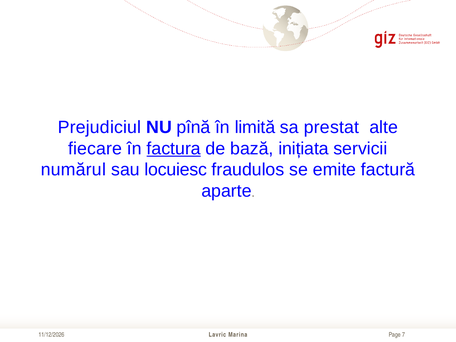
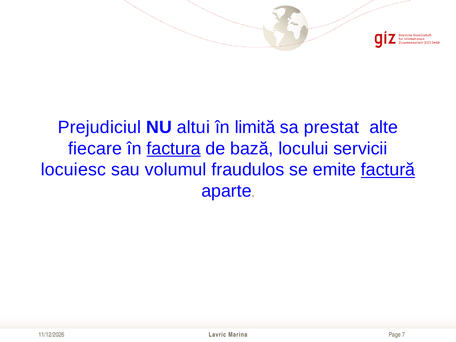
pînă: pînă -> altui (193, 127)
inițiata: inițiata -> locului (303, 148)
numărul: numărul -> locuiesc (73, 170)
locuiesc: locuiesc -> volumul (176, 170)
factură underline: none -> present (388, 170)
